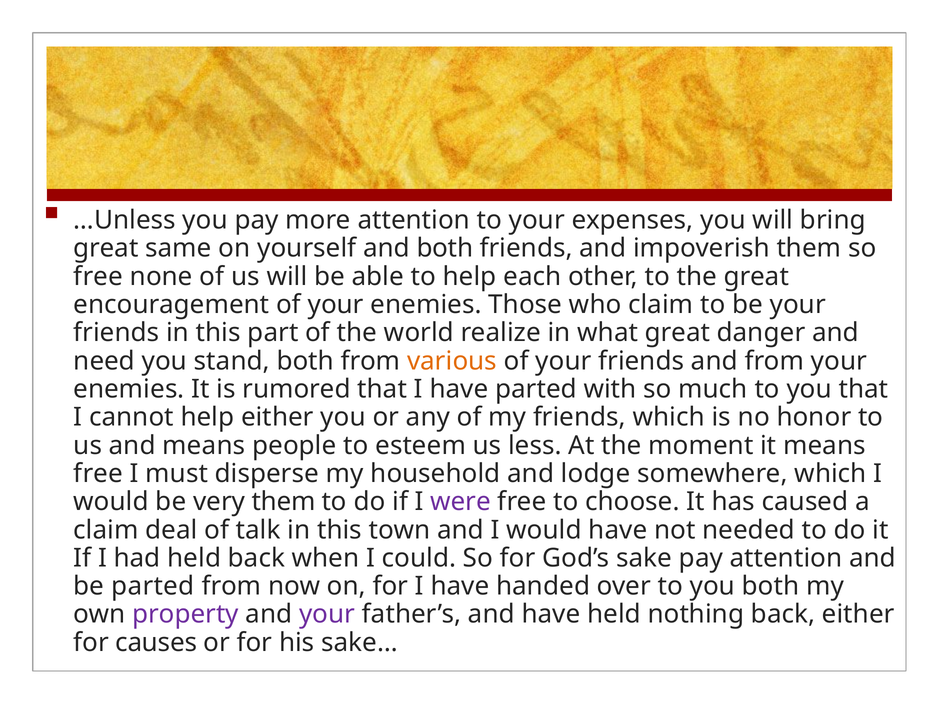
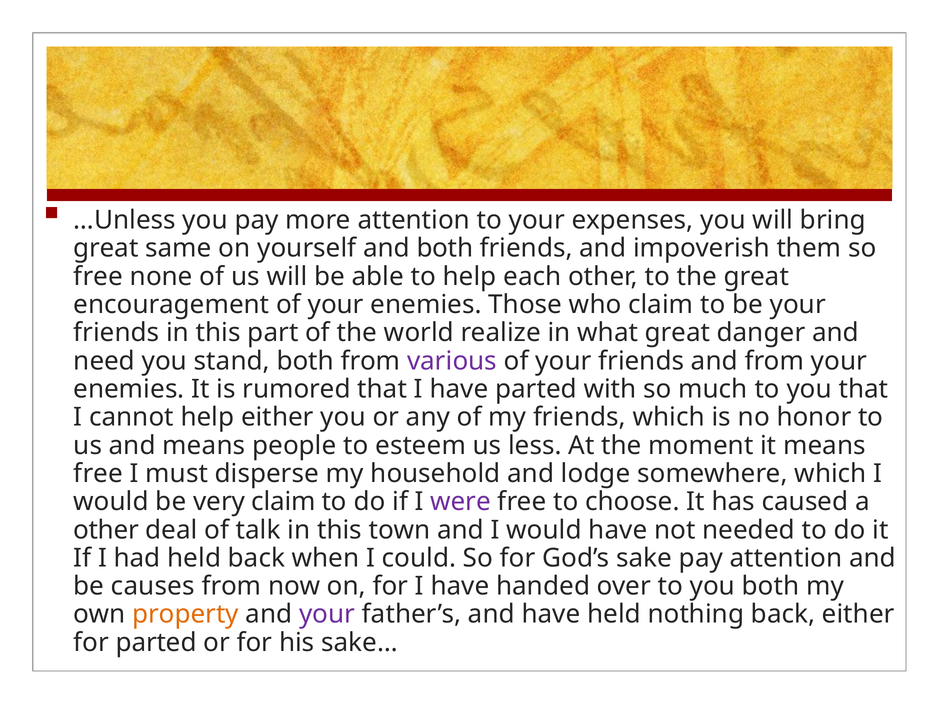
various colour: orange -> purple (452, 361)
very them: them -> claim (283, 502)
claim: claim -> other (106, 530)
be parted: parted -> causes (153, 586)
property colour: purple -> orange (185, 615)
for causes: causes -> parted (156, 643)
